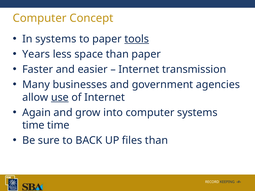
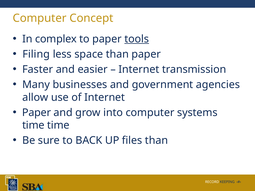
In systems: systems -> complex (56, 39)
Years: Years -> Filing (36, 54)
use underline: present -> none (60, 97)
Again: Again -> Paper (37, 113)
